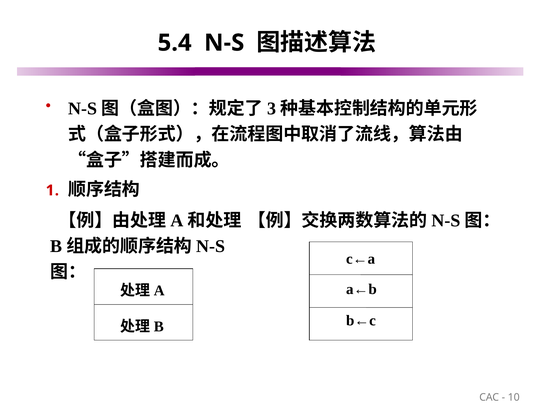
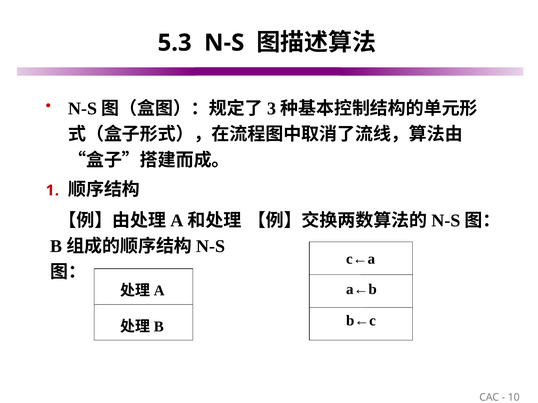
5.4: 5.4 -> 5.3 (175, 43)
